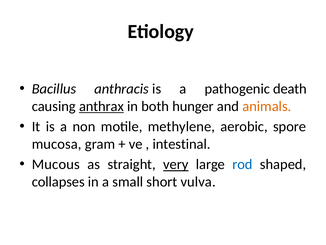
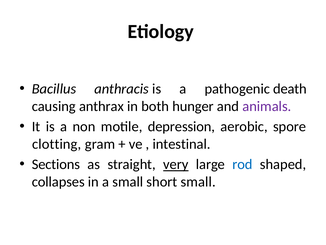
anthrax underline: present -> none (101, 106)
animals colour: orange -> purple (267, 106)
methylene: methylene -> depression (181, 126)
mucosa: mucosa -> clotting (57, 144)
Mucous: Mucous -> Sections (56, 164)
short vulva: vulva -> small (198, 182)
